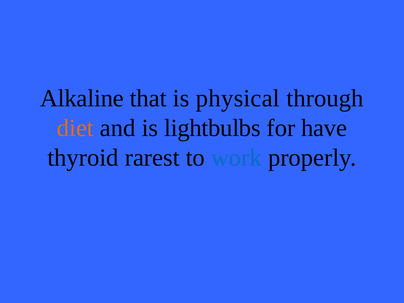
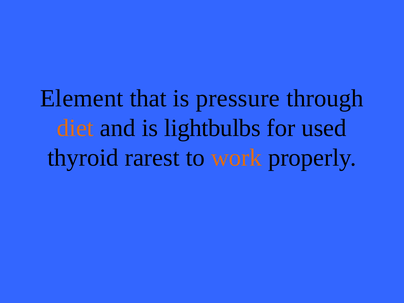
Alkaline: Alkaline -> Element (82, 98)
physical: physical -> pressure (238, 98)
have: have -> used (324, 128)
work colour: blue -> orange (237, 158)
